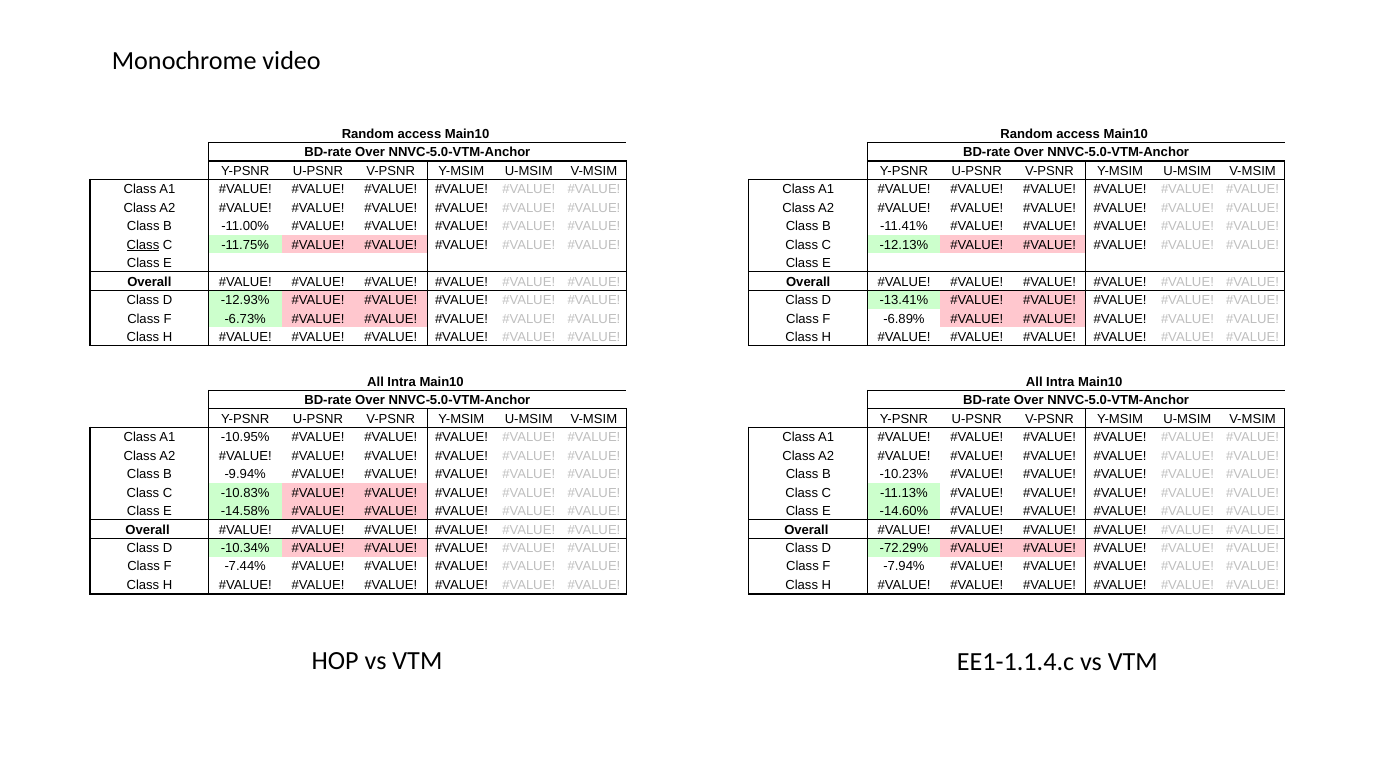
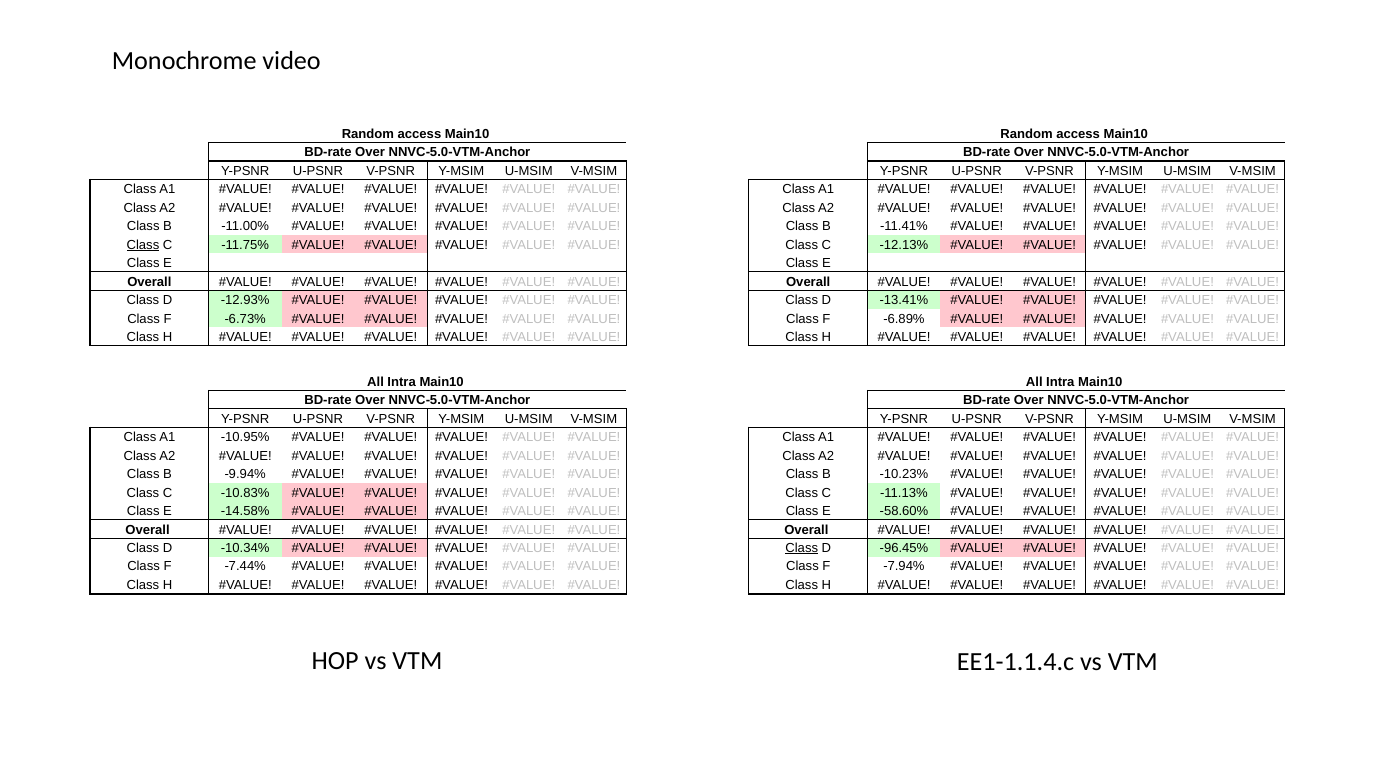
-14.60%: -14.60% -> -58.60% (904, 512)
Class underline: none -> present (802, 549)
-72.29%: -72.29% -> -96.45% (904, 549)
